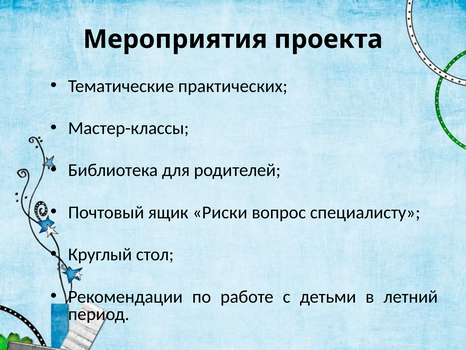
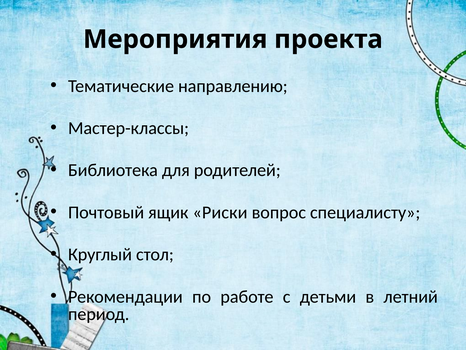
практических: практических -> направлению (233, 86)
